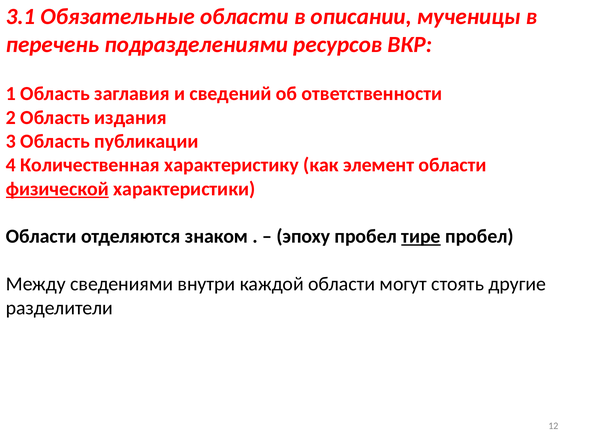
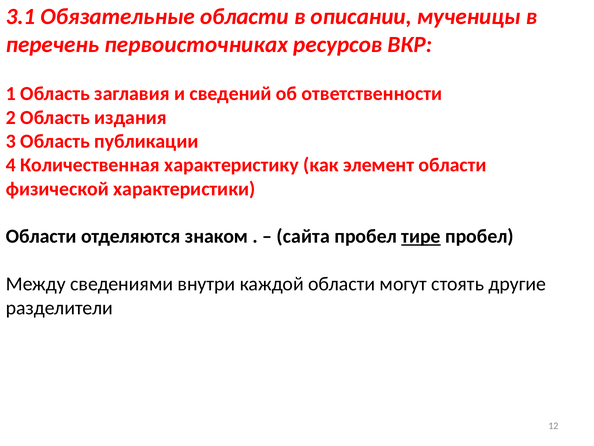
подразделениями: подразделениями -> первоисточниках (196, 44)
физической underline: present -> none (57, 189)
эпоху: эпоху -> сайта (303, 236)
